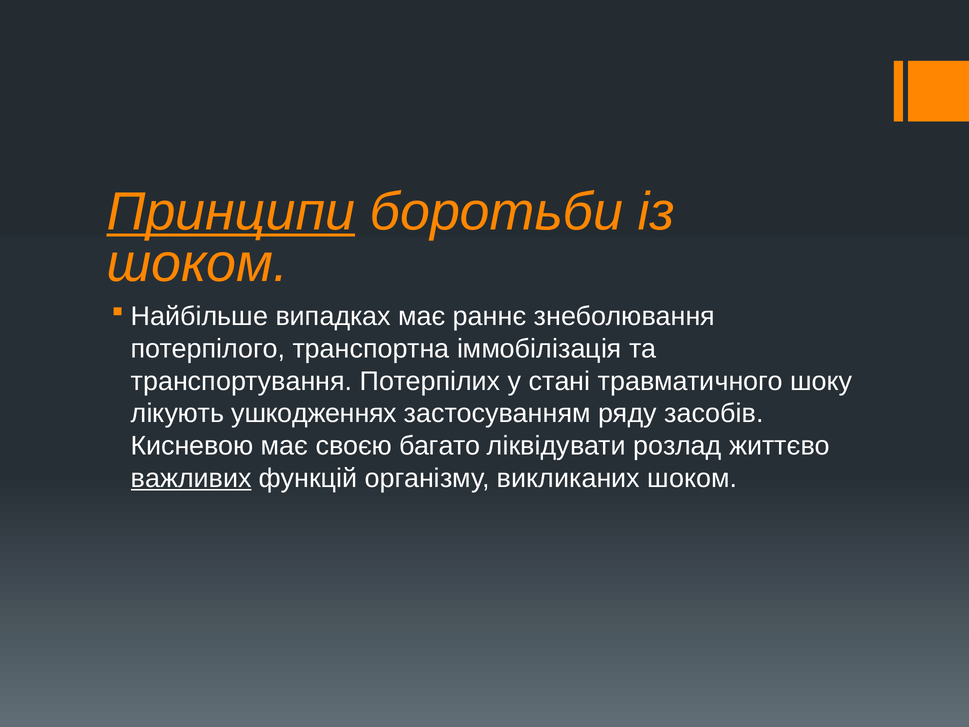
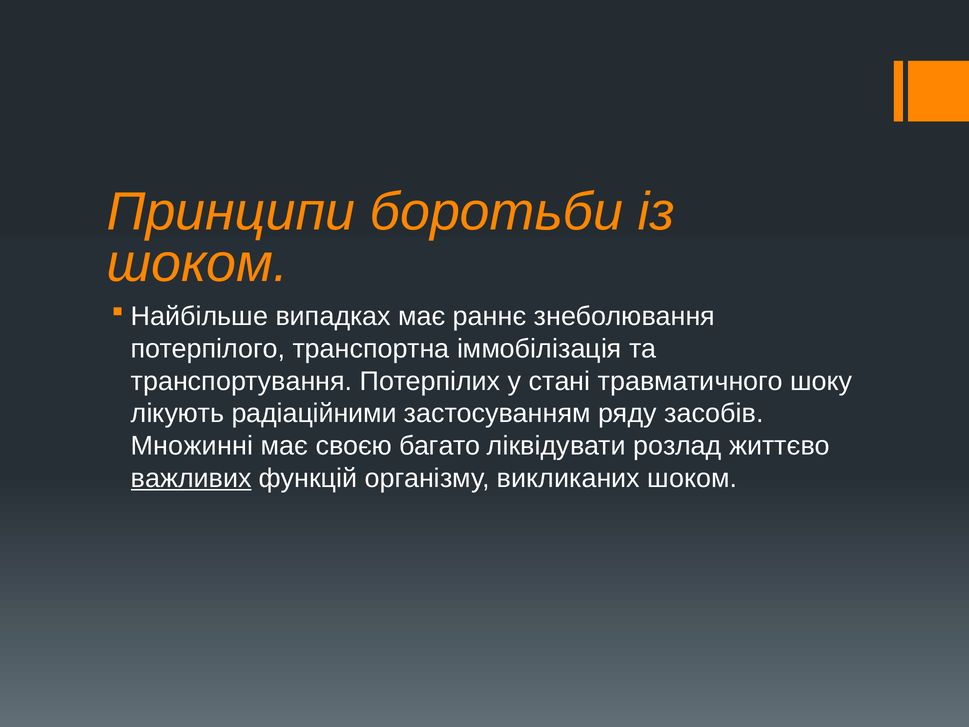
Принципи underline: present -> none (231, 212)
ушкодженнях: ушкодженнях -> радіаційними (314, 413)
Кисневою: Кисневою -> Множинні (192, 446)
